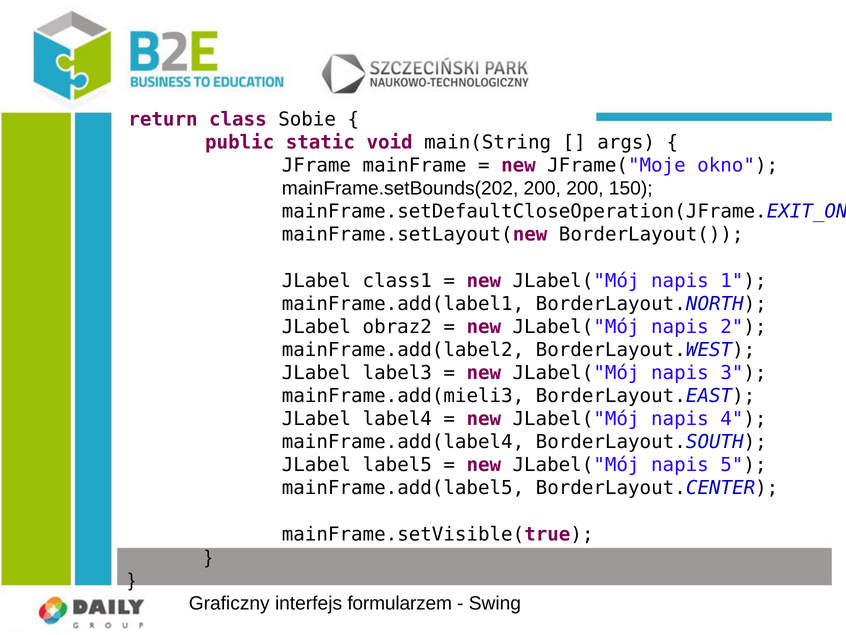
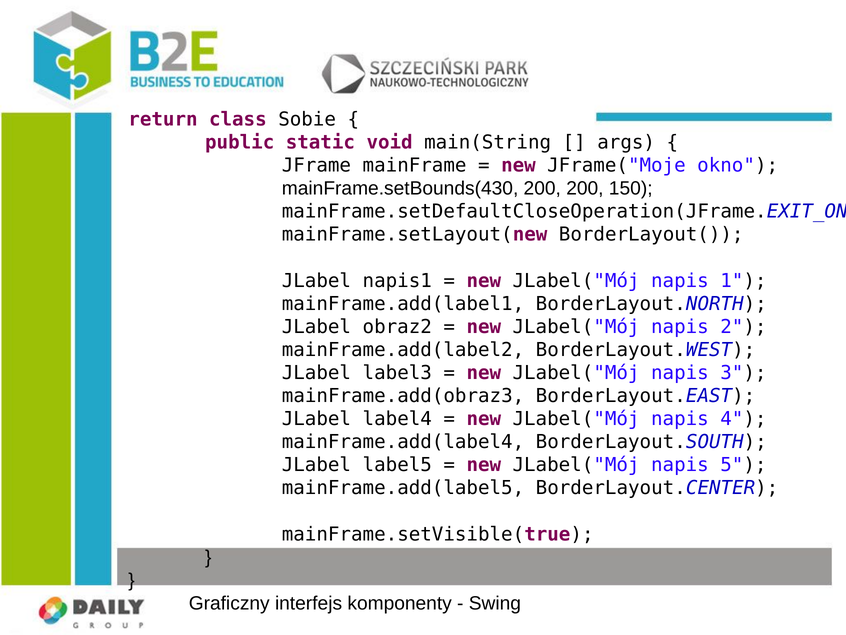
mainFrame.setBounds(202: mainFrame.setBounds(202 -> mainFrame.setBounds(430 (400, 188)
class1: class1 -> napis1 (397, 280)
mainFrame.add(mieli3: mainFrame.add(mieli3 -> mainFrame.add(obraz3 (403, 396)
formularzem: formularzem -> komponenty (400, 603)
